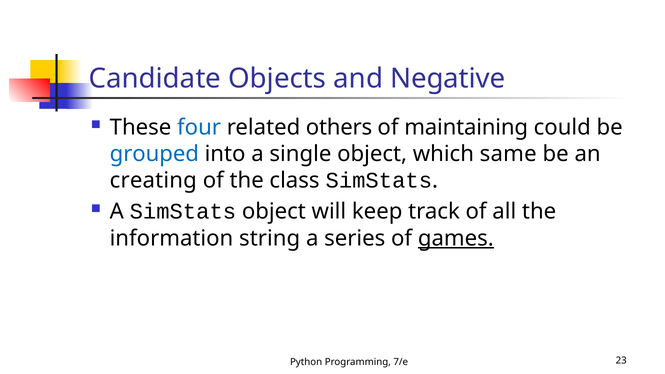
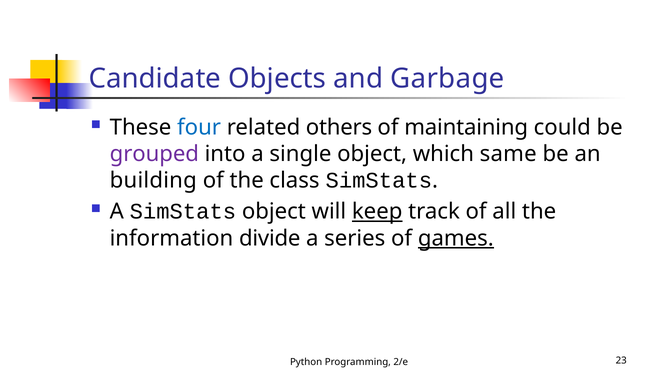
Negative: Negative -> Garbage (447, 79)
grouped colour: blue -> purple (154, 154)
creating: creating -> building (153, 181)
keep underline: none -> present (377, 212)
string: string -> divide (270, 238)
7/e: 7/e -> 2/e (401, 362)
